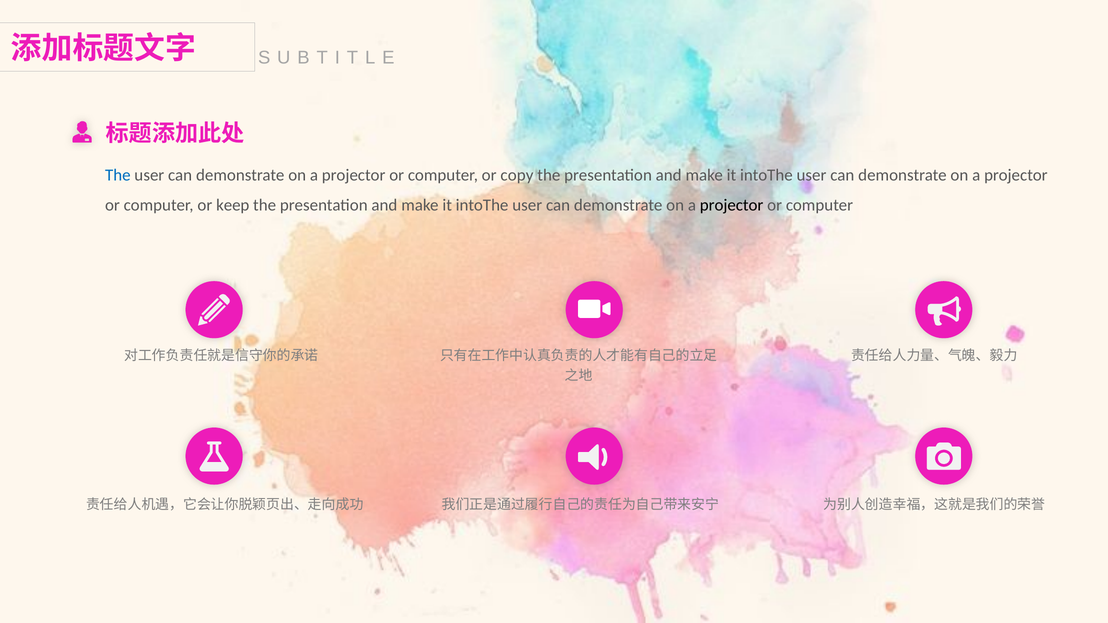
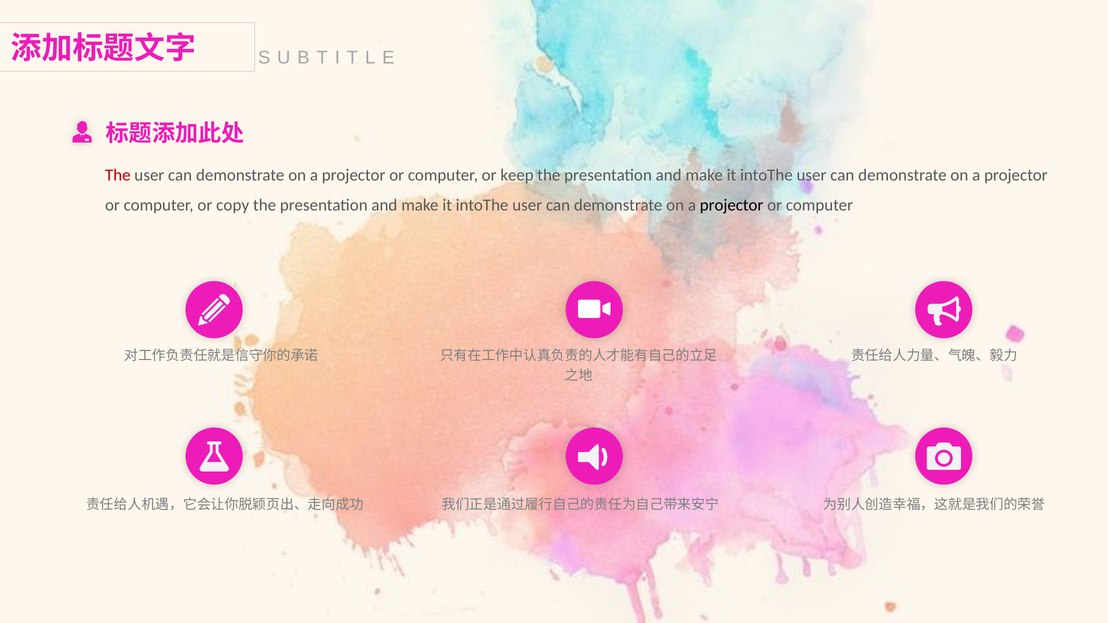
The colour: blue -> red (118, 175)
copy: copy -> keep (517, 175)
keep: keep -> copy (233, 206)
